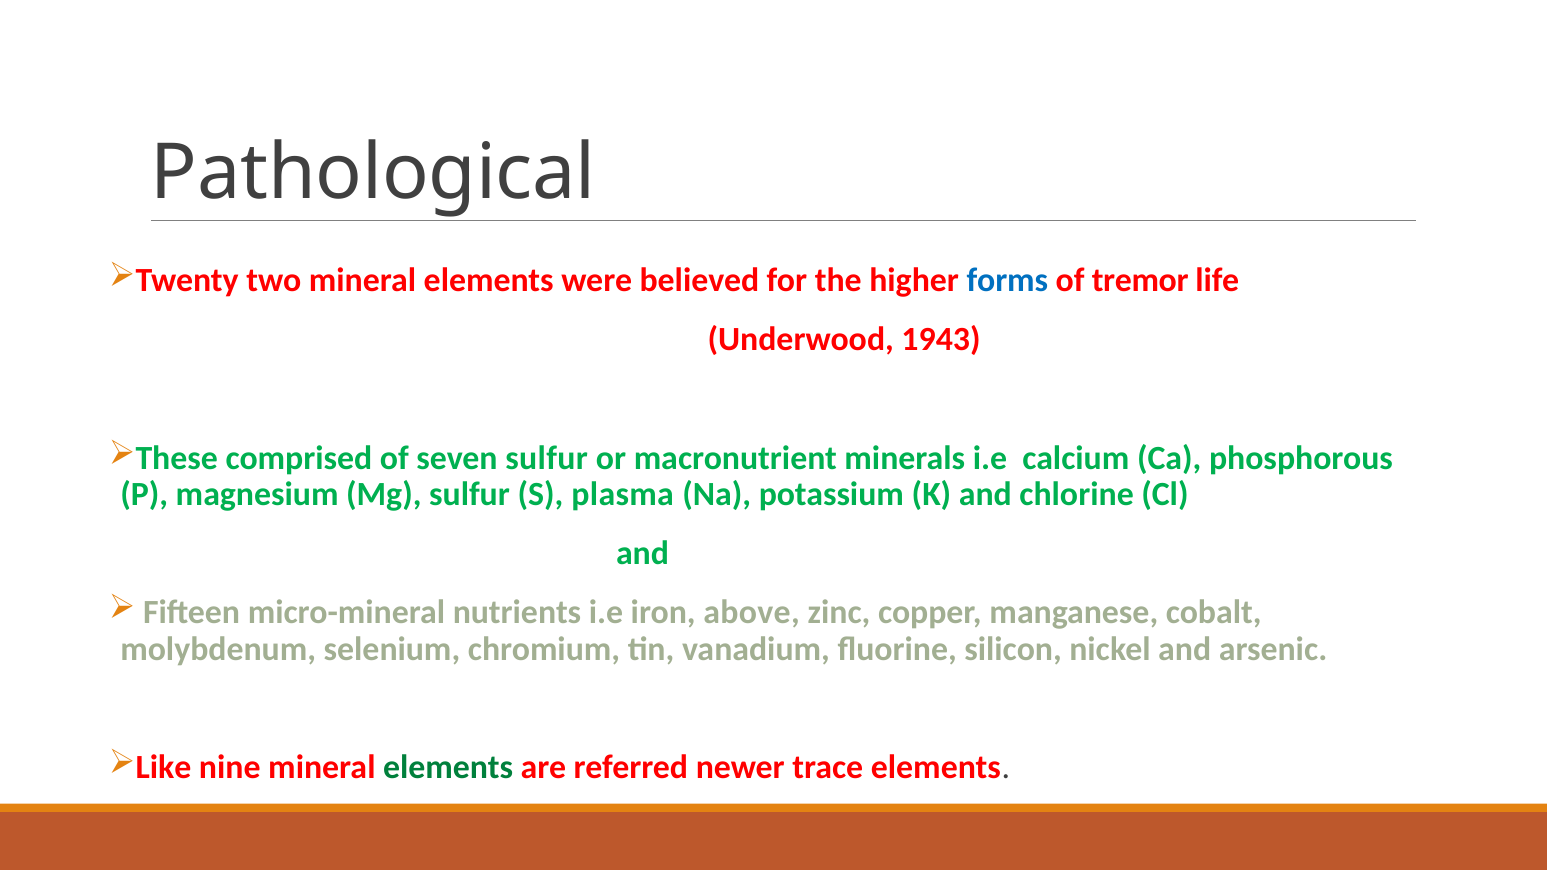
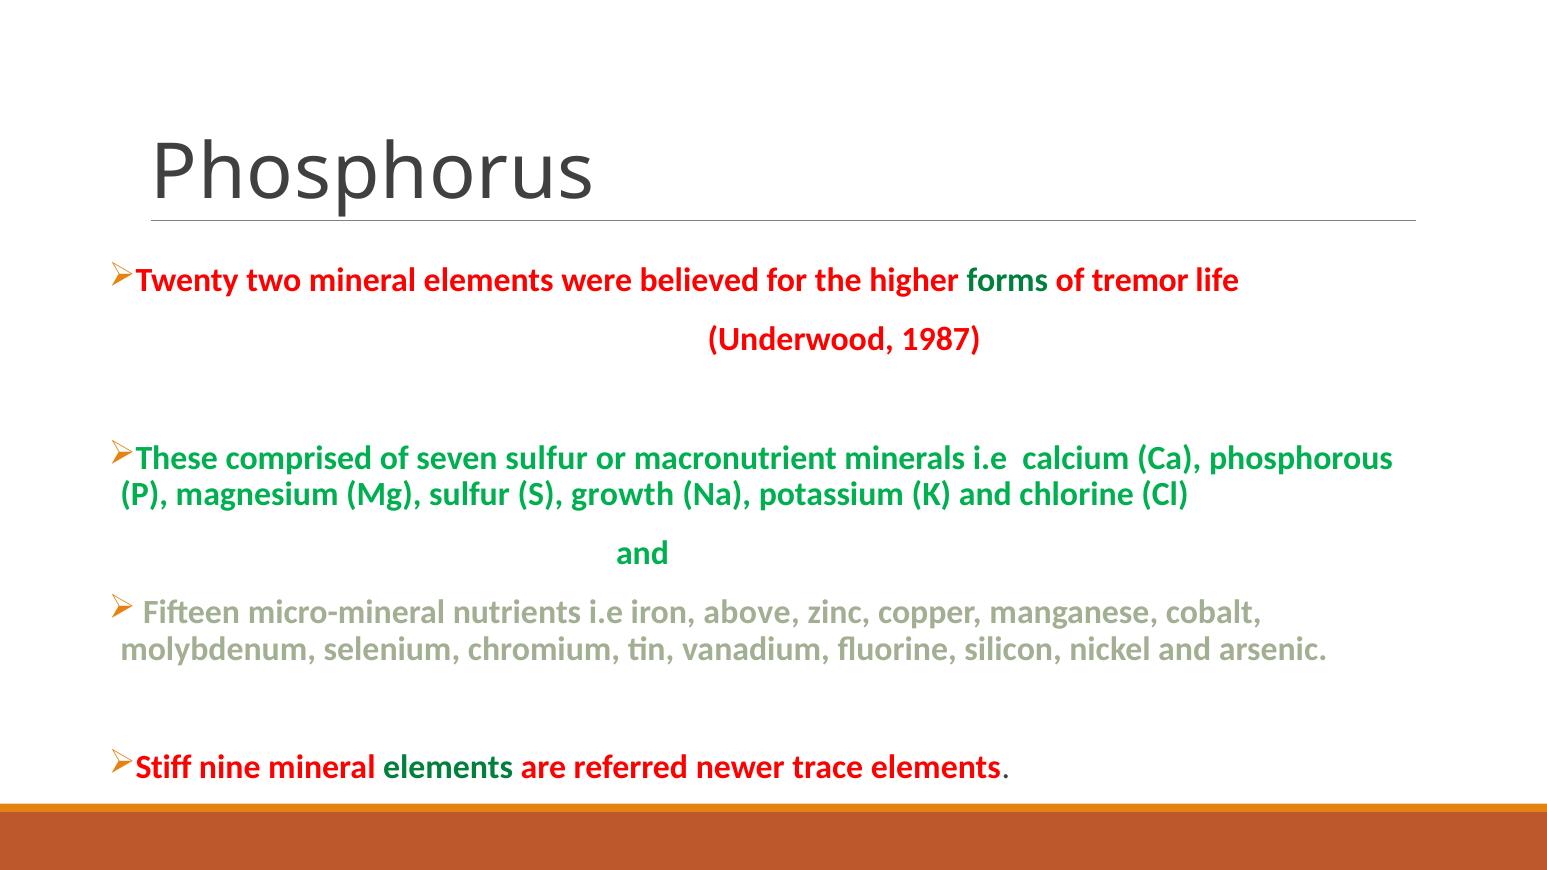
Pathological: Pathological -> Phosphorus (373, 173)
forms colour: blue -> green (1007, 281)
1943: 1943 -> 1987 (941, 340)
plasma: plasma -> growth (623, 495)
Like: Like -> Stiff (164, 768)
